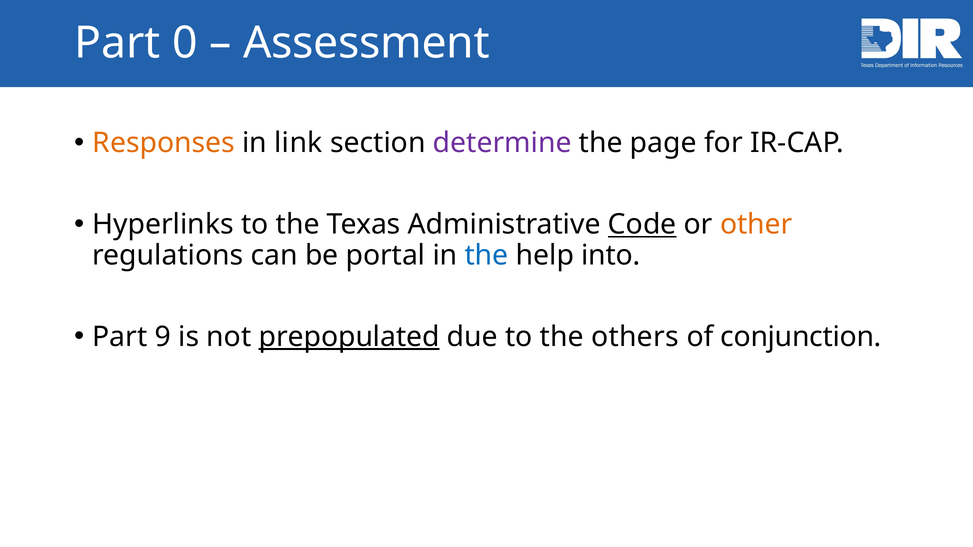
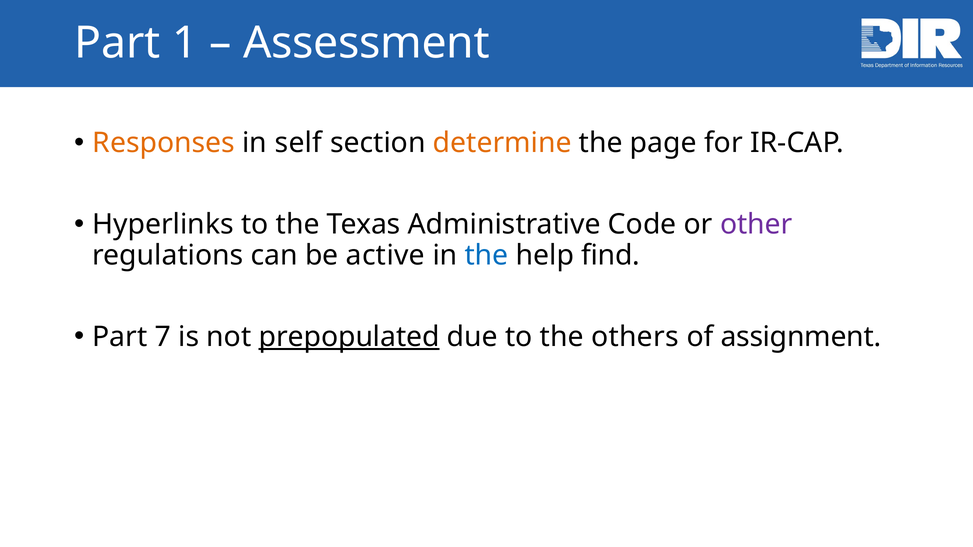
0: 0 -> 1 (185, 43)
link: link -> self (298, 143)
determine colour: purple -> orange (502, 143)
Code underline: present -> none (642, 225)
other colour: orange -> purple (756, 225)
portal: portal -> active (385, 255)
into: into -> find (611, 255)
9: 9 -> 7 (163, 337)
conjunction: conjunction -> assignment (801, 337)
